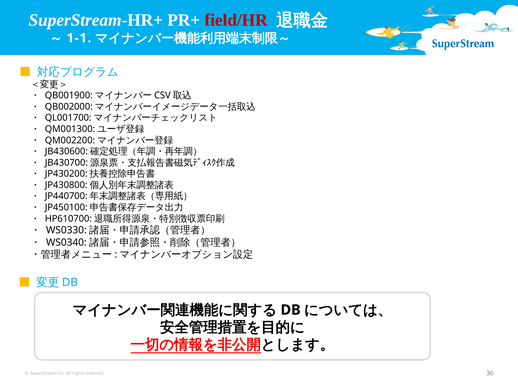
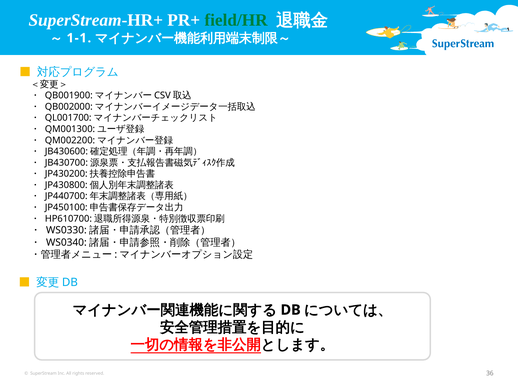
field/HR colour: red -> green (236, 20)
